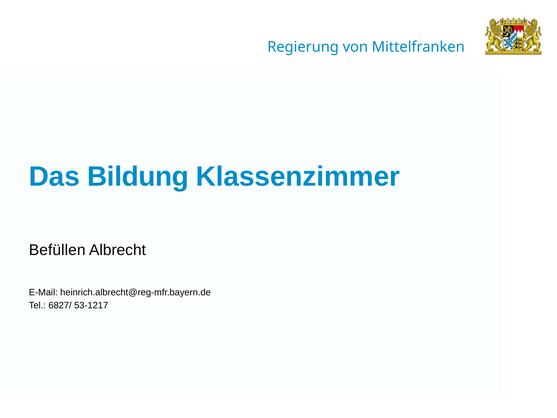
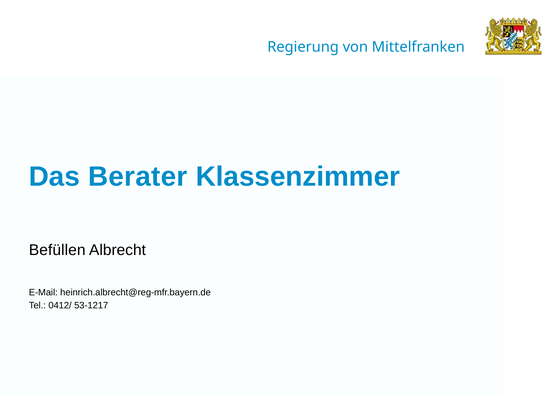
Bildung: Bildung -> Berater (138, 176)
6827/: 6827/ -> 0412/ (60, 305)
